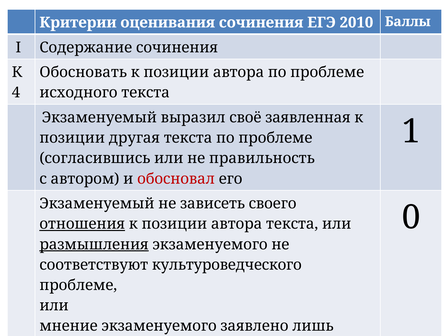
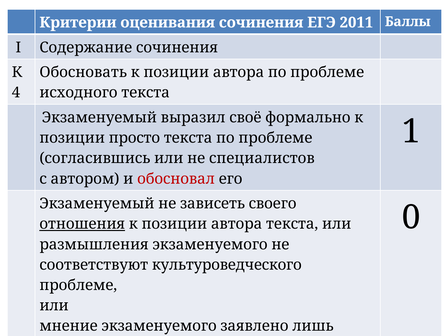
2010: 2010 -> 2011 (356, 22)
своё заявленная: заявленная -> формально (308, 117)
другая: другая -> просто (134, 138)
правильность: правильность -> специалистов (262, 158)
размышления underline: present -> none (94, 244)
